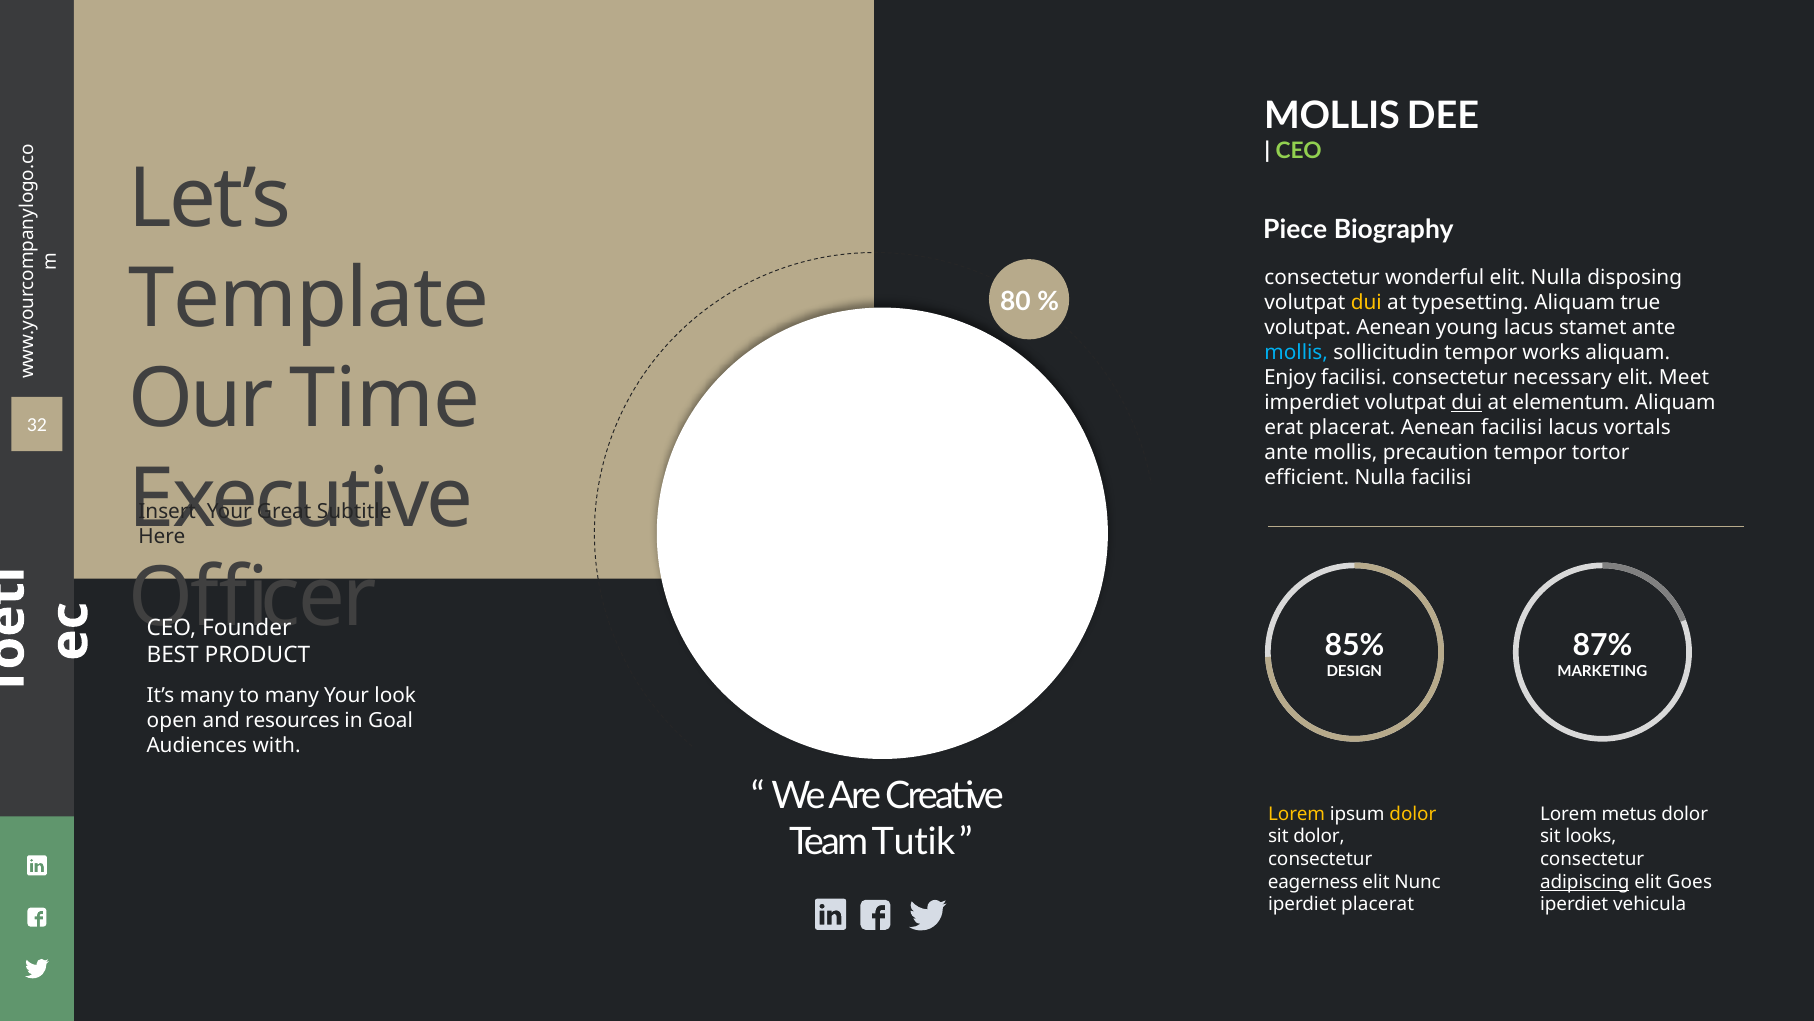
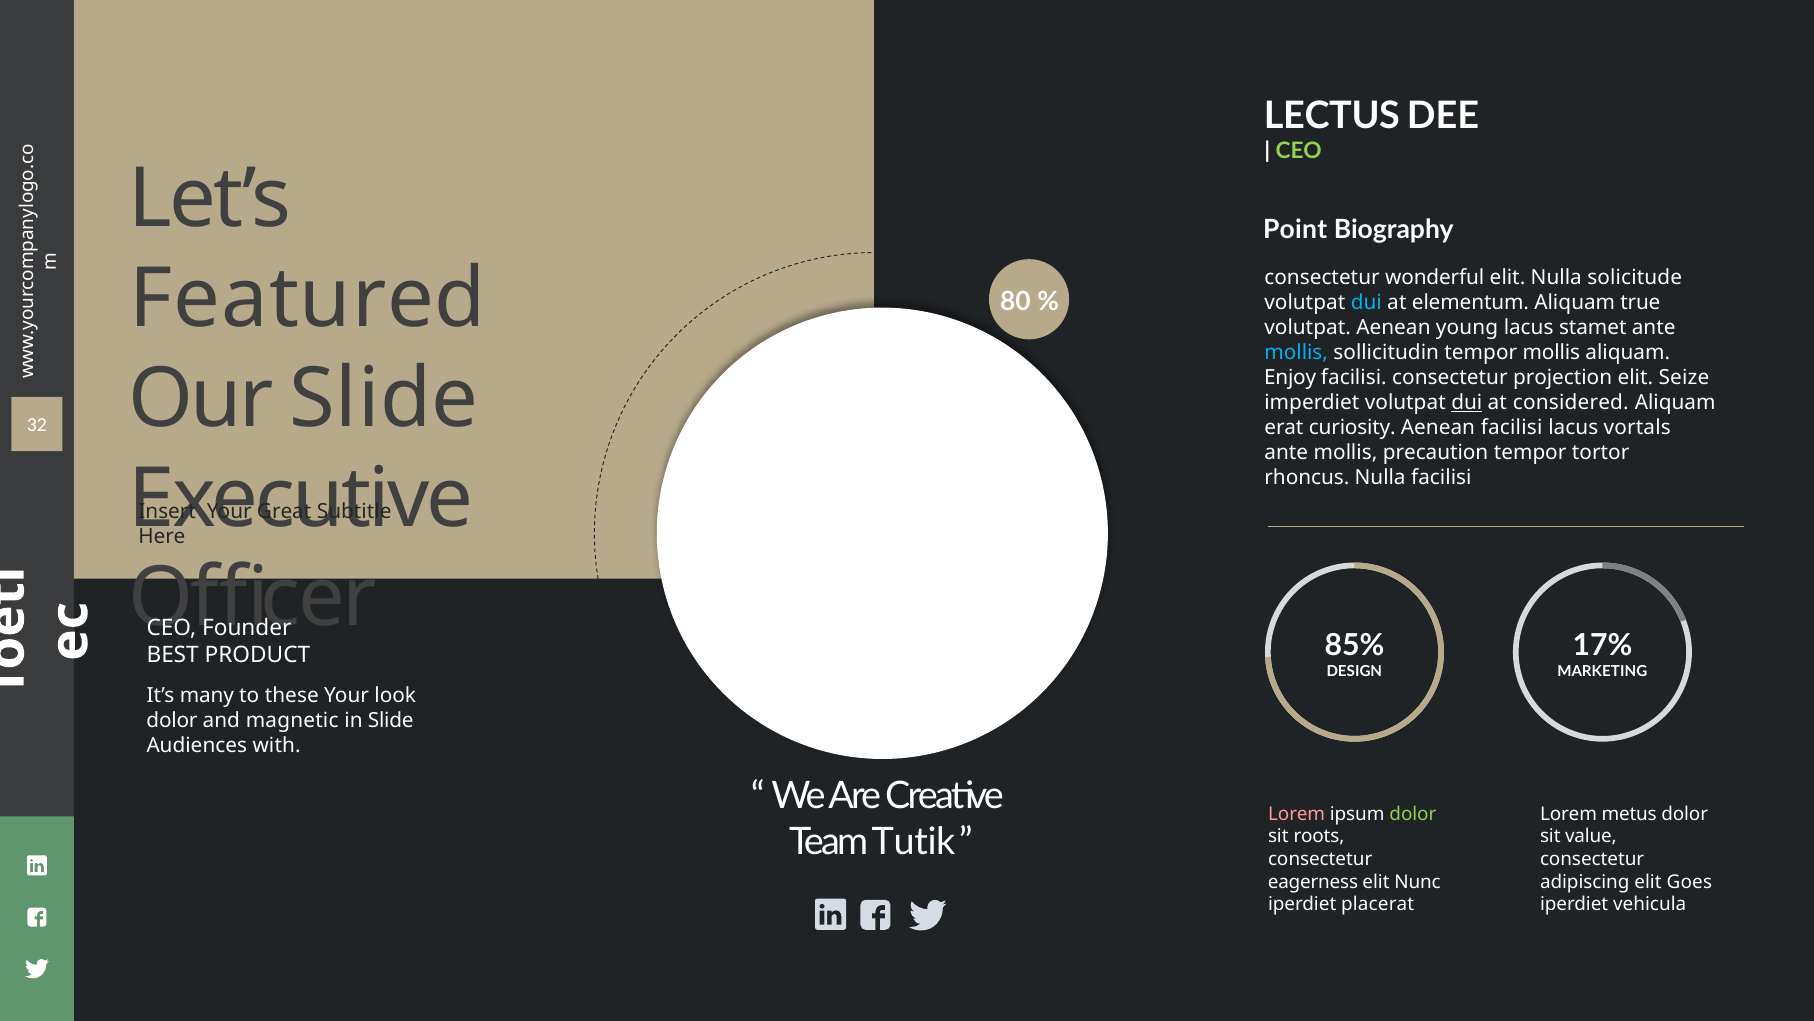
MOLLIS: MOLLIS -> LECTUS (1332, 116)
Piece: Piece -> Point (1295, 230)
disposing: disposing -> solicitude (1635, 278)
Template: Template -> Featured (308, 299)
dui colour: yellow -> light blue (1366, 303)
typesetting: typesetting -> elementum (1470, 303)
tempor works: works -> mollis (1551, 353)
necessary: necessary -> projection (1563, 378)
Meet: Meet -> Seize (1684, 378)
Our Time: Time -> Slide (384, 399)
elementum: elementum -> considered (1571, 402)
erat placerat: placerat -> curiosity (1352, 427)
efficient: efficient -> rhoncus (1307, 477)
87%: 87% -> 17% (1602, 645)
to many: many -> these (292, 695)
open: open -> dolor (172, 720)
resources: resources -> magnetic (292, 720)
in Goal: Goal -> Slide (391, 720)
Lorem colour: yellow -> pink (1297, 813)
dolor colour: yellow -> light green (1413, 813)
sit dolor: dolor -> roots (1319, 836)
looks: looks -> value (1591, 836)
adipiscing underline: present -> none (1585, 881)
